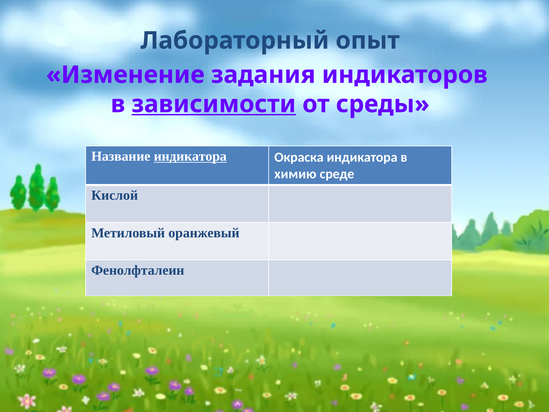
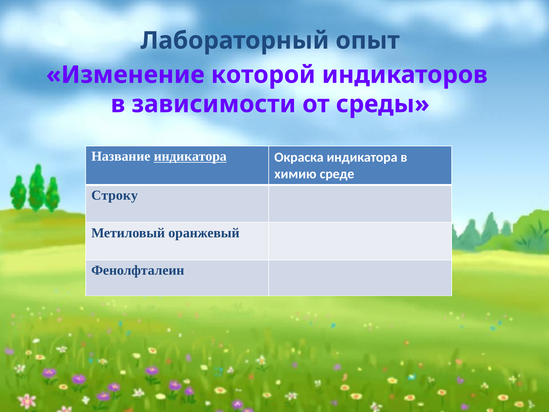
задания: задания -> которой (263, 75)
зависимости underline: present -> none (214, 104)
Кислой: Кислой -> Строку (115, 195)
